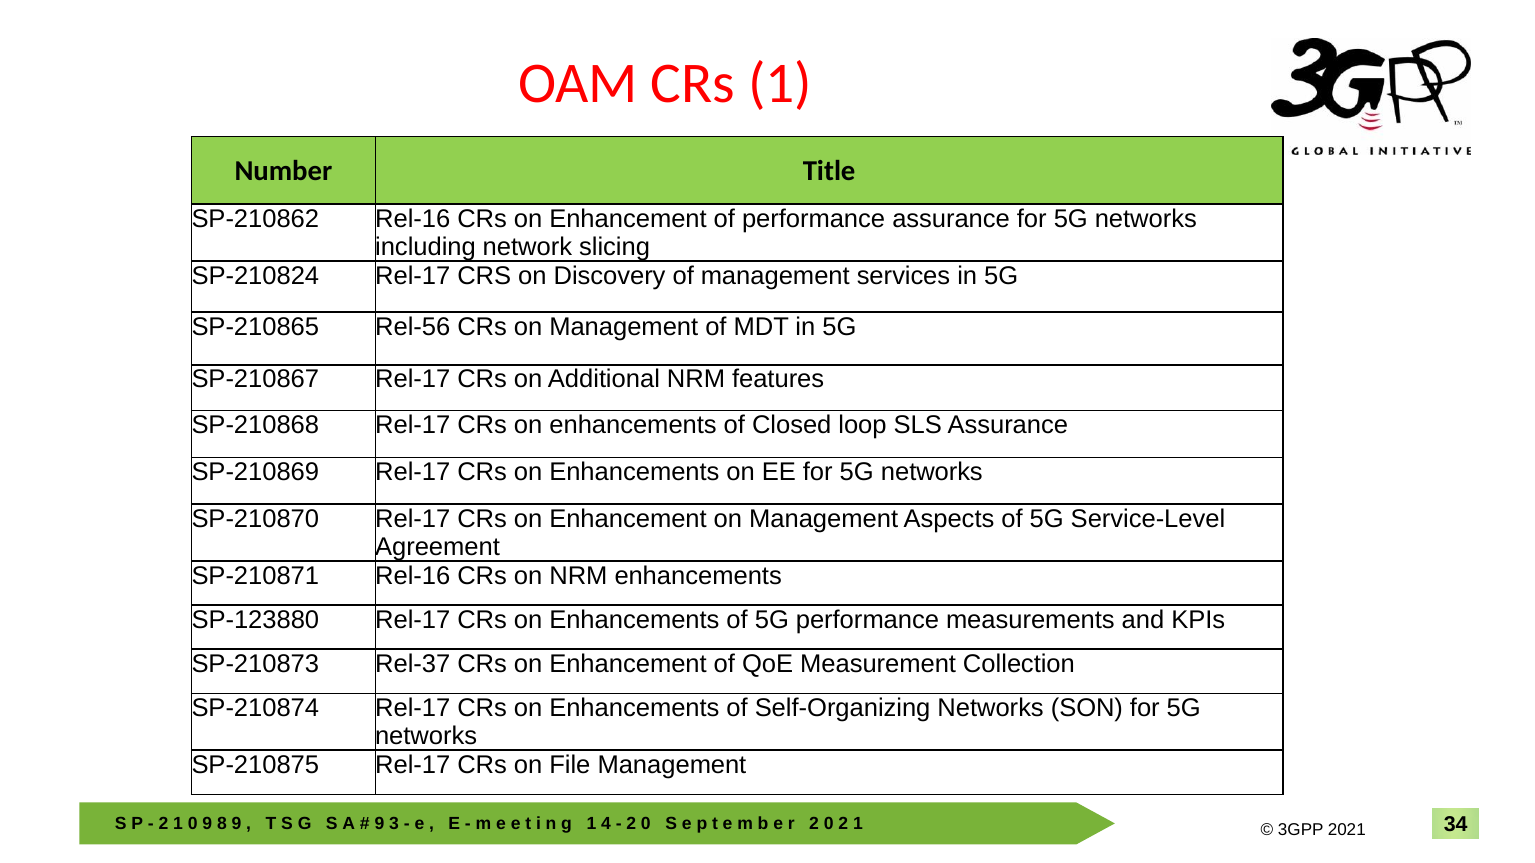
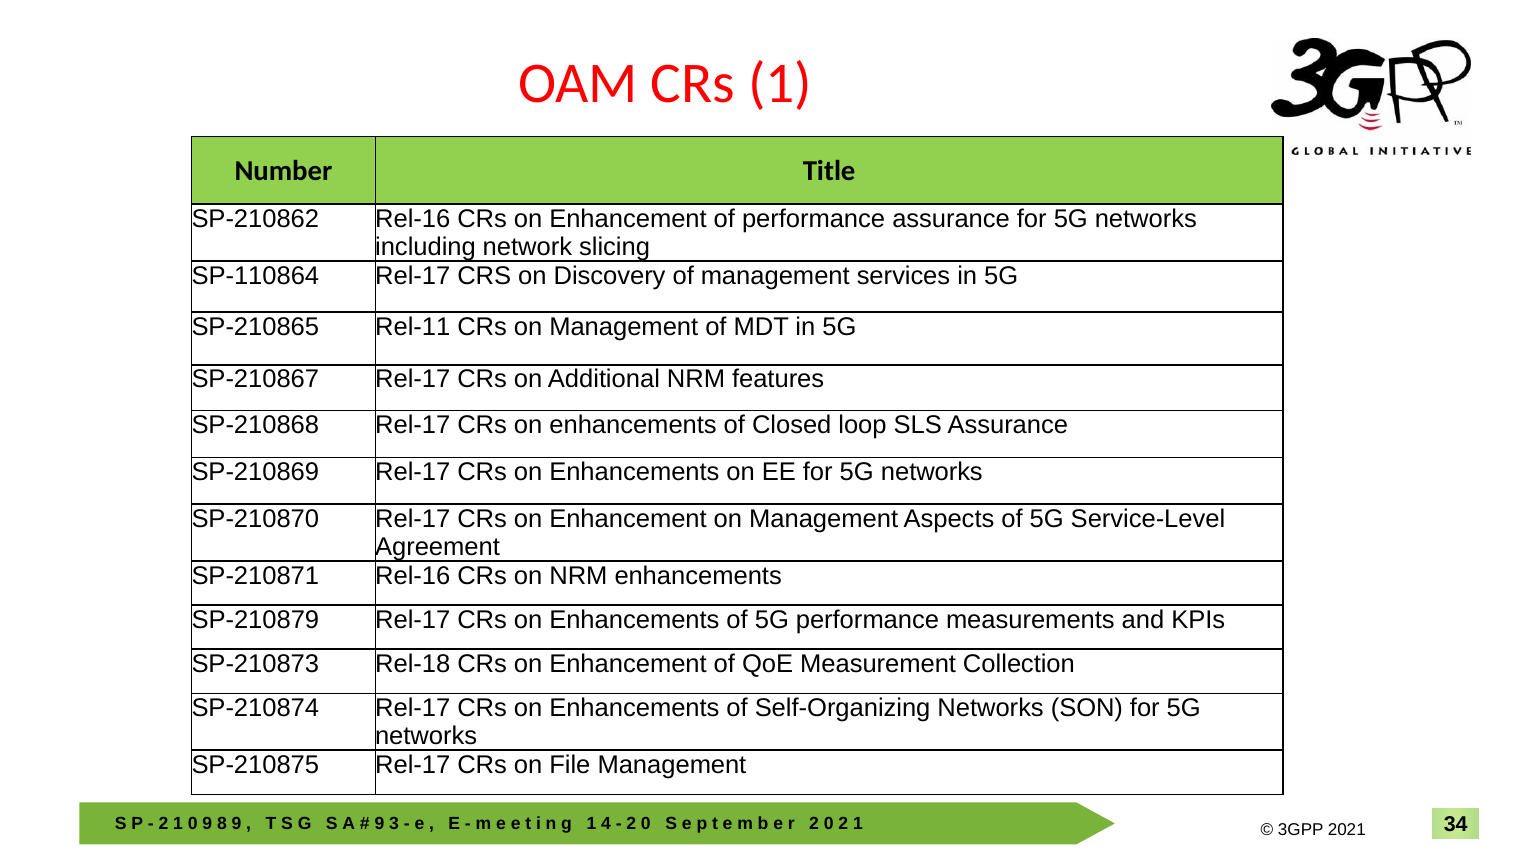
SP-210824: SP-210824 -> SP-110864 (255, 276)
Rel-56: Rel-56 -> Rel-11 (413, 327)
SP-123880: SP-123880 -> SP-210879 (255, 620)
Rel-37: Rel-37 -> Rel-18 (413, 664)
